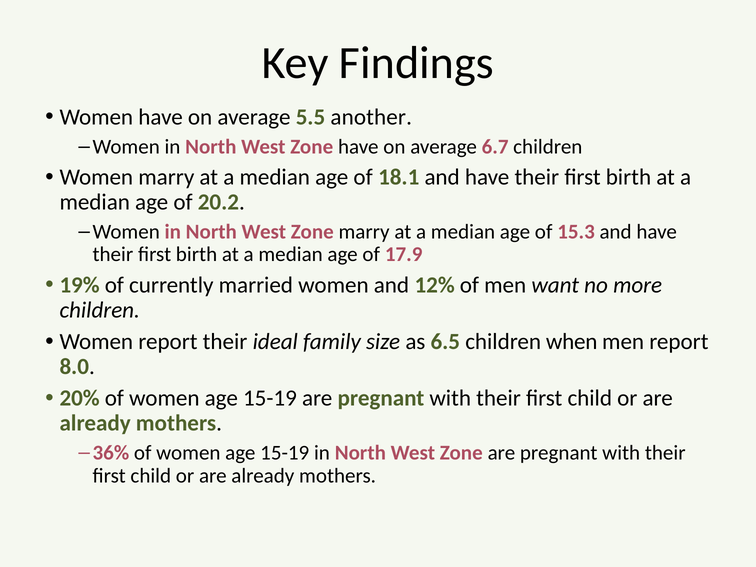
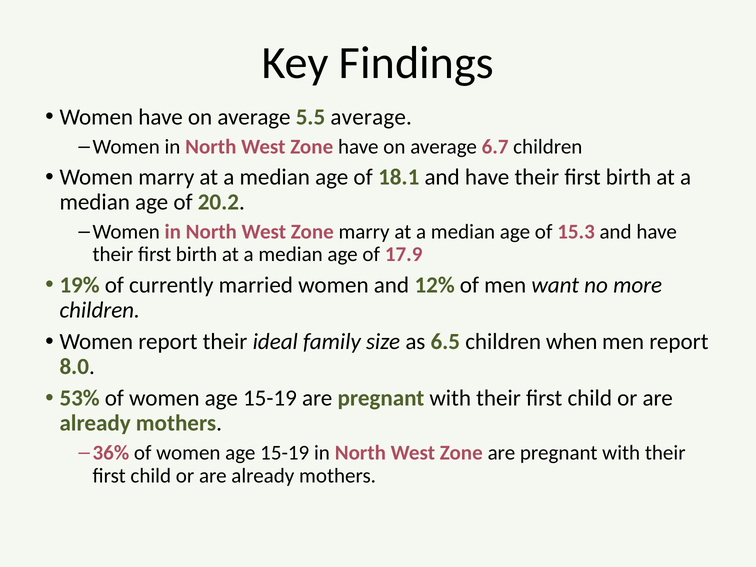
5.5 another: another -> average (371, 117)
20%: 20% -> 53% (80, 398)
